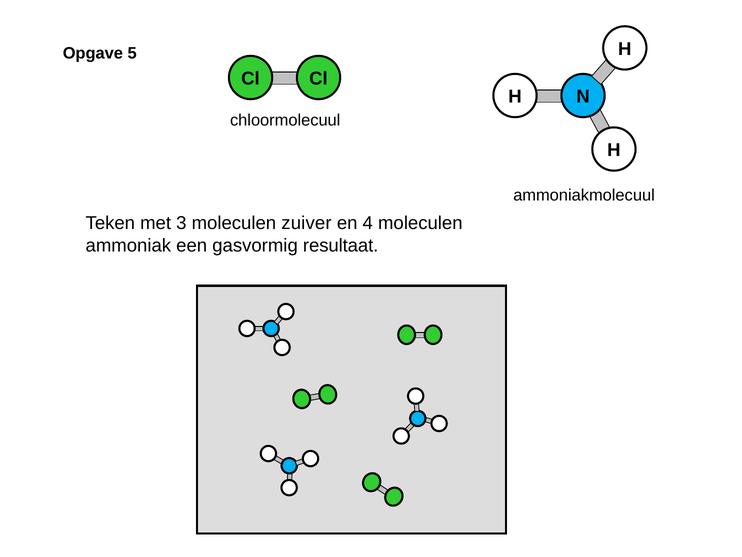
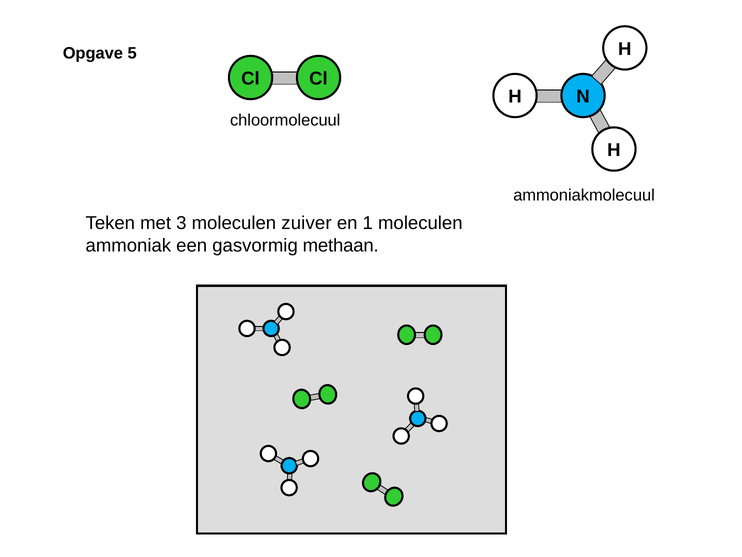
4: 4 -> 1 (368, 223)
resultaat: resultaat -> methaan (341, 245)
